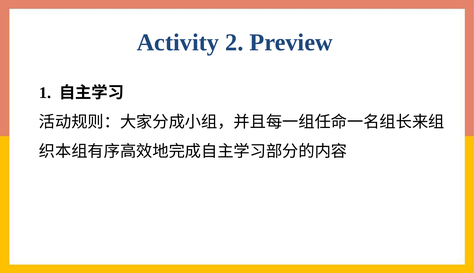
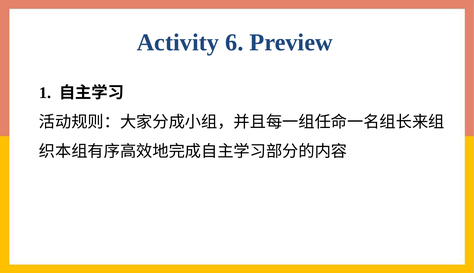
2: 2 -> 6 (234, 43)
